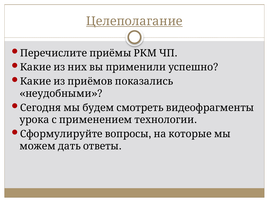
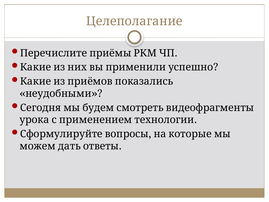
Целеполагание underline: present -> none (134, 21)
